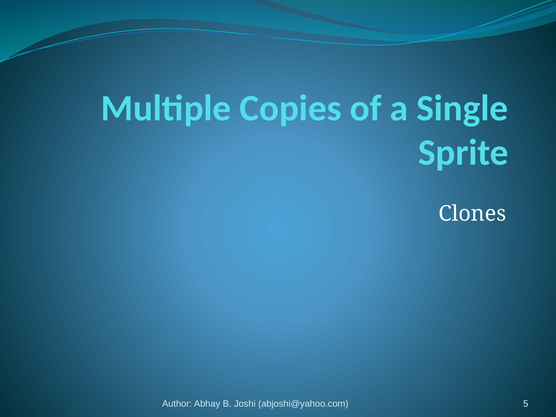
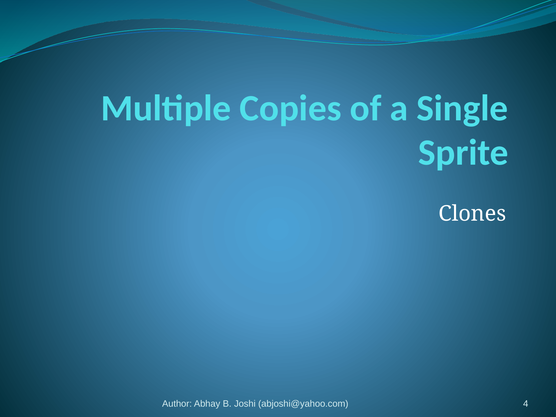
5: 5 -> 4 (526, 404)
